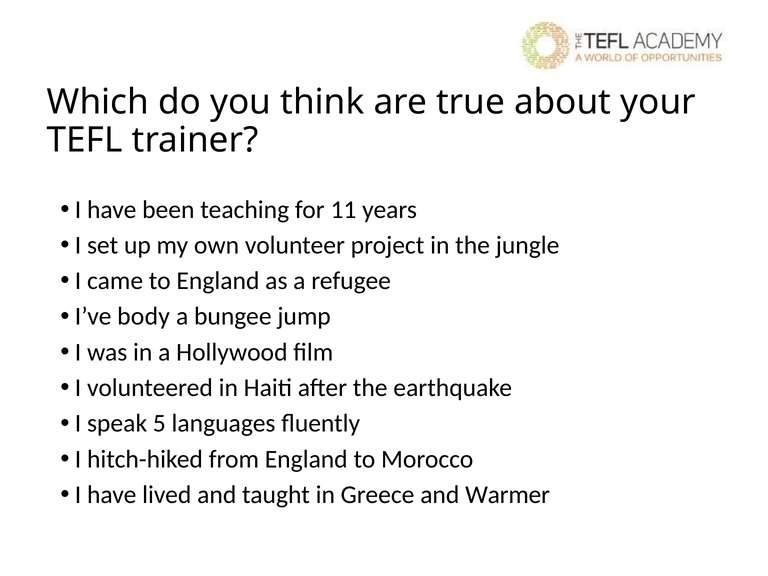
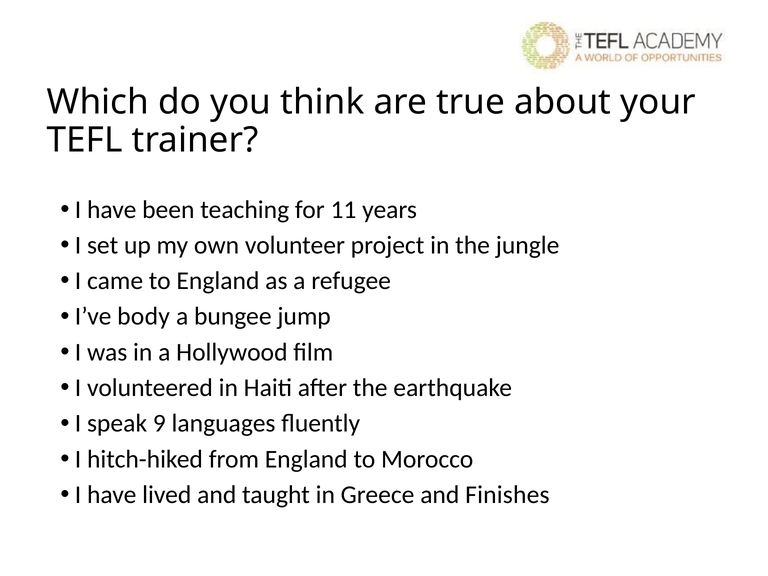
5: 5 -> 9 (159, 423)
Warmer: Warmer -> Finishes (507, 495)
